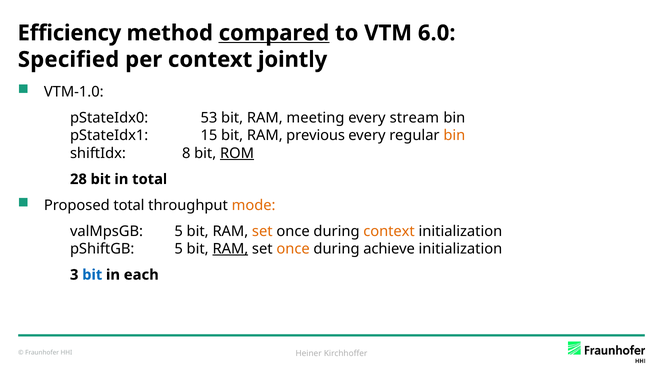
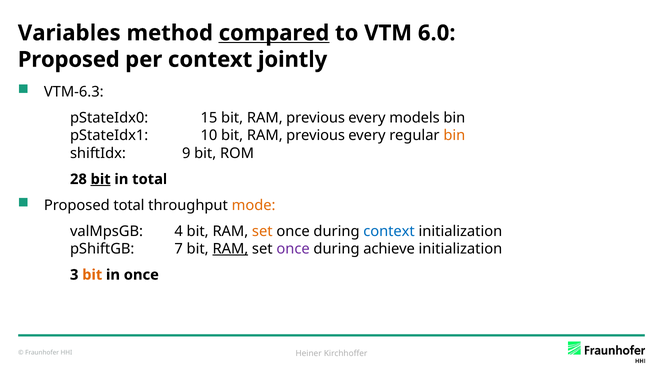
Efficiency: Efficiency -> Variables (69, 33)
Specified: Specified -> Proposed (69, 60)
VTM-1.0: VTM-1.0 -> VTM-6.3 (74, 92)
53: 53 -> 15 (209, 118)
meeting: meeting -> previous (316, 118)
stream: stream -> models (415, 118)
15: 15 -> 10 (209, 136)
8: 8 -> 9 (186, 153)
ROM underline: present -> none (237, 153)
bit underline: none -> present (101, 179)
valMpsGB 5: 5 -> 4 (179, 231)
context colour: orange -> blue (389, 231)
pShiftGB 5: 5 -> 7 (179, 249)
once colour: orange -> purple (293, 249)
bit colour: blue -> orange (92, 275)
in each: each -> once (141, 275)
